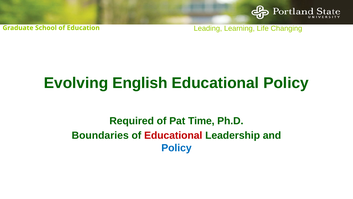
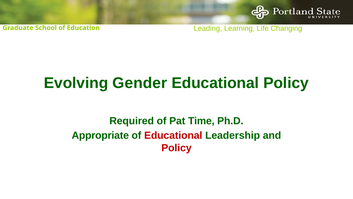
English: English -> Gender (140, 83)
Boundaries: Boundaries -> Appropriate (100, 135)
Policy colour: blue -> red (176, 148)
